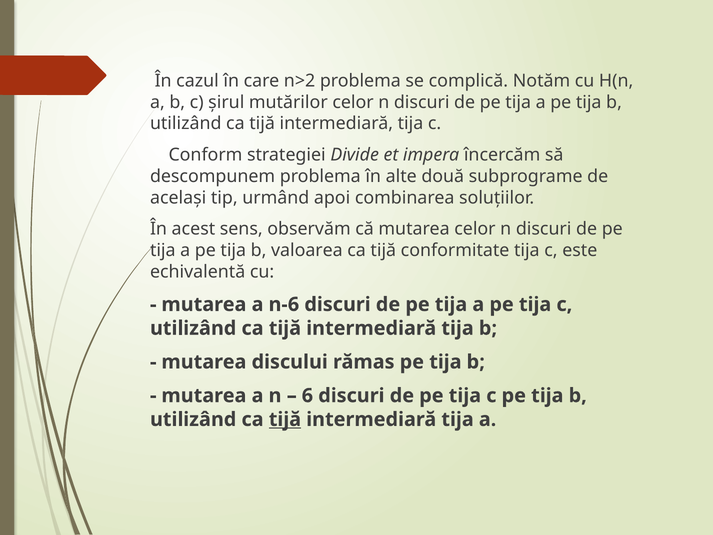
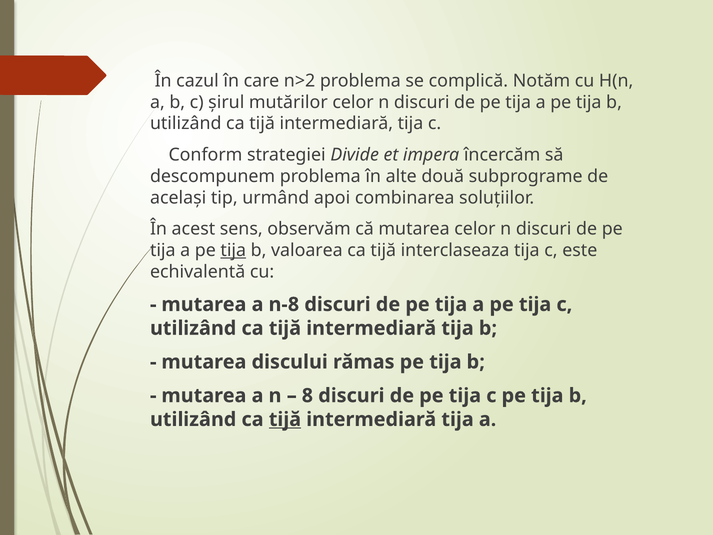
tija underline: none -> present (233, 250)
conformitate: conformitate -> interclaseaza (455, 250)
n-6: n-6 -> n-8 (284, 304)
6: 6 -> 8 (307, 395)
